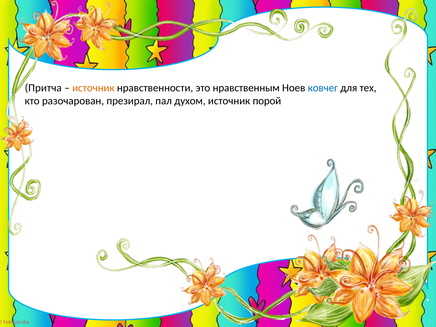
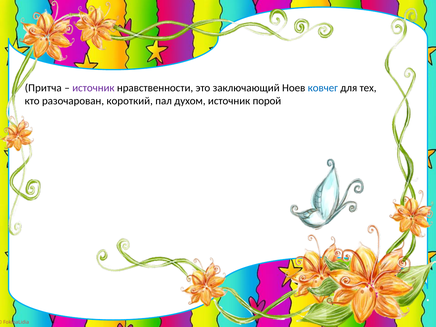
источник colour: orange -> purple (93, 88)
нравственным: нравственным -> заключающий (246, 88)
презирал: презирал -> короткий (130, 101)
